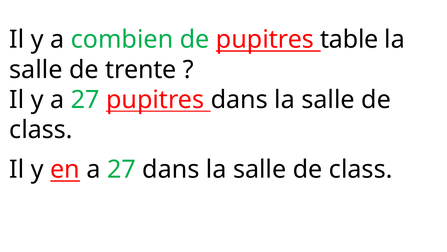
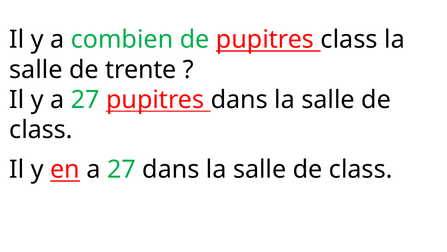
pupitres table: table -> class (349, 39)
